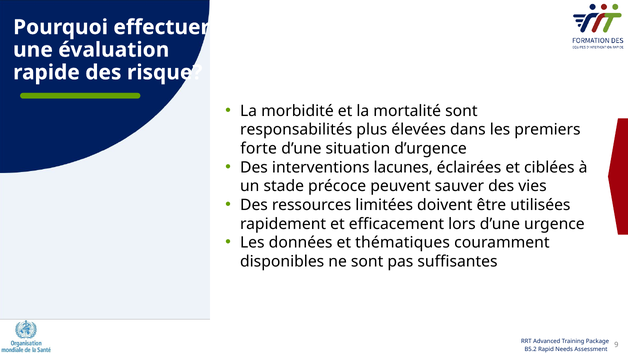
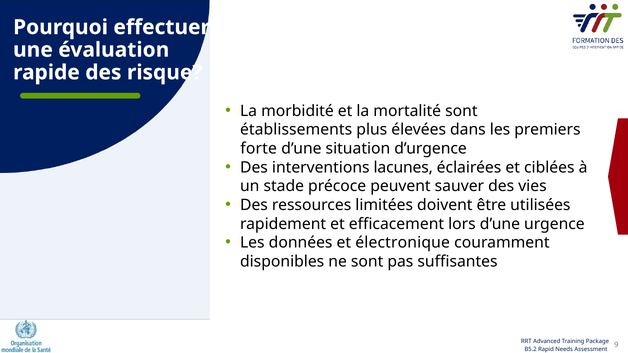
responsabilités: responsabilités -> établissements (296, 130)
thématiques: thématiques -> électronique (403, 243)
